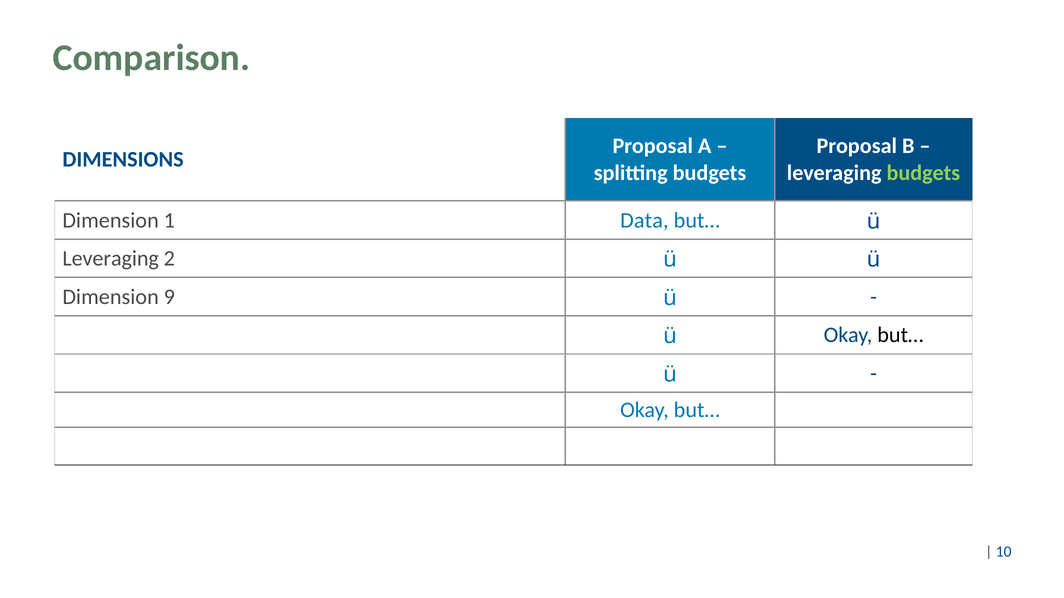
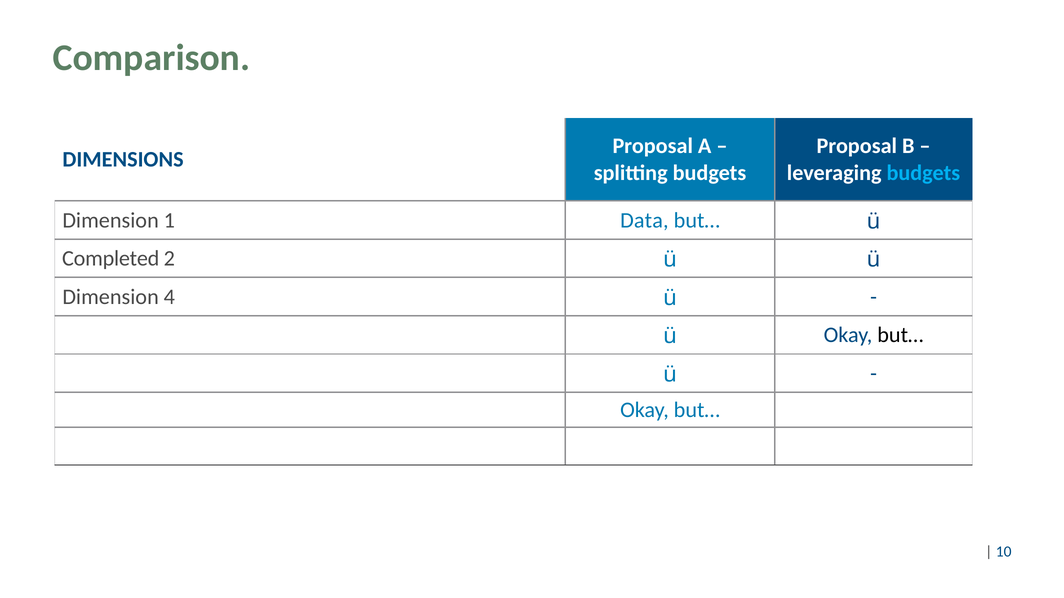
budgets colour: light green -> light blue (923, 173)
Leveraging: Leveraging -> Completed (111, 259)
9: 9 -> 4 (169, 297)
